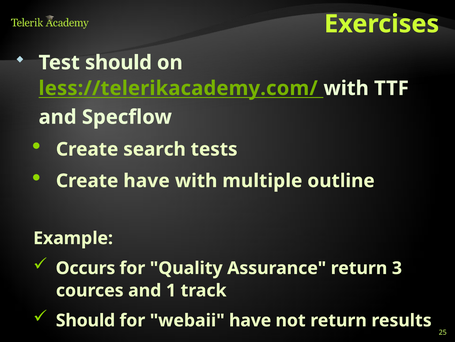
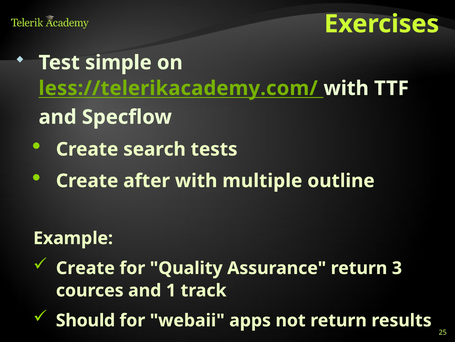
Test should: should -> simple (118, 62)
Create have: have -> after (147, 180)
Occurs: Occurs -> Create (85, 268)
webaii have: have -> apps (250, 320)
